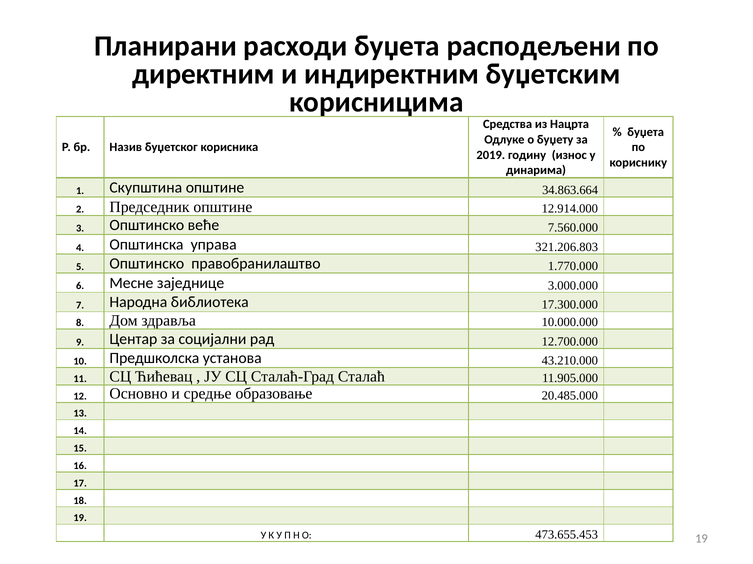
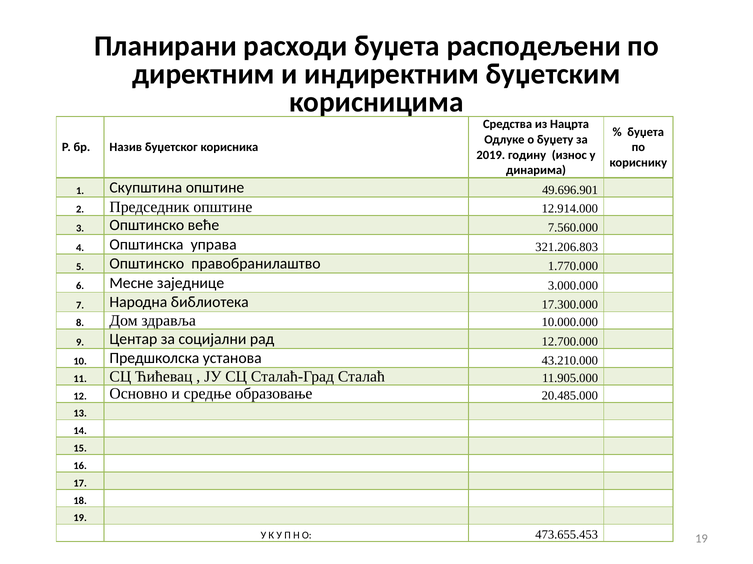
34.863.664: 34.863.664 -> 49.696.901 (570, 190)
